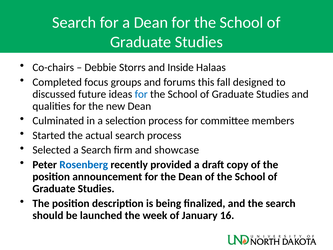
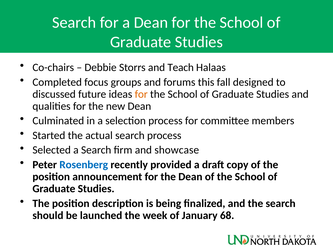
Inside: Inside -> Teach (181, 67)
for colour: blue -> orange (141, 94)
16: 16 -> 68 (227, 215)
